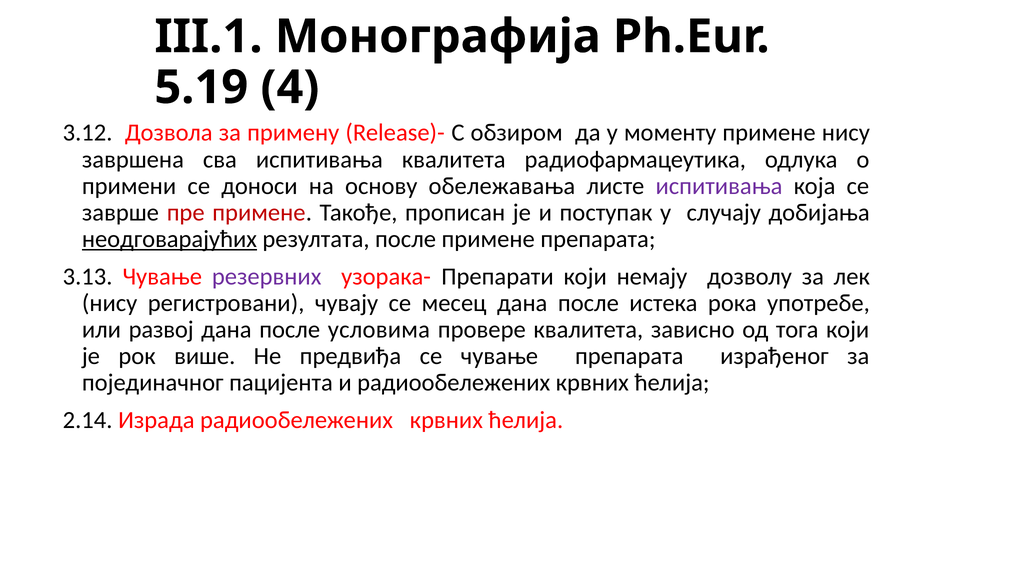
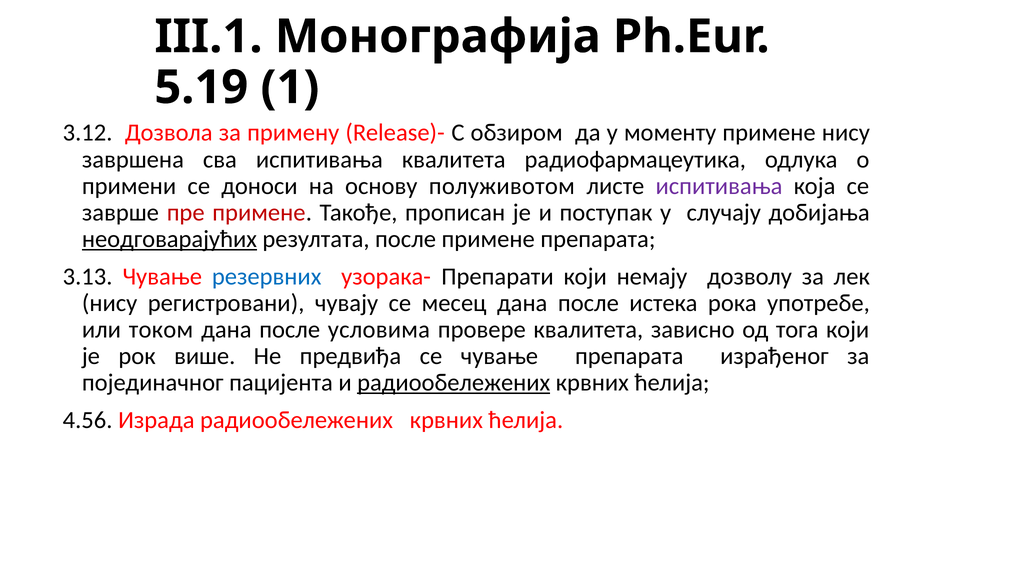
4: 4 -> 1 (290, 87)
обележавања: обележавања -> полуживотом (502, 186)
резeрвних colour: purple -> blue (267, 276)
развој: развој -> током (161, 329)
радиообележених underline: none -> present (454, 383)
2.14: 2.14 -> 4.56 (88, 420)
